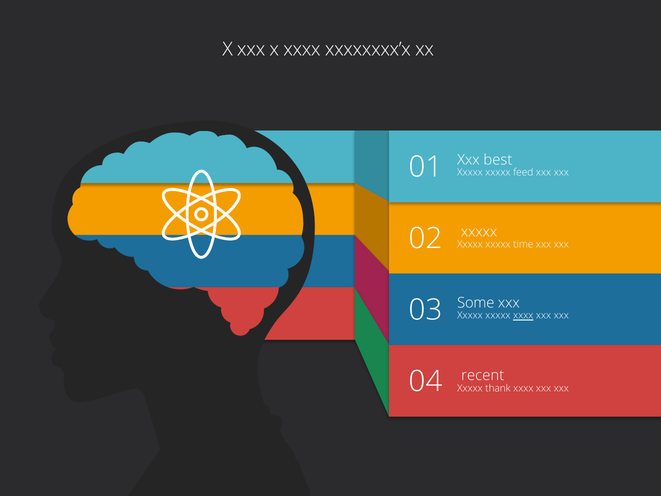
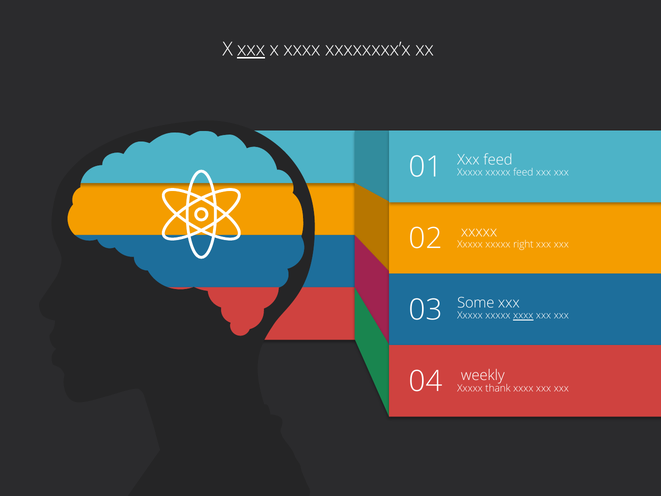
xxx underline: none -> present (251, 49)
Xxx best: best -> feed (498, 160)
time: time -> right (523, 244)
recent: recent -> weekly (483, 375)
